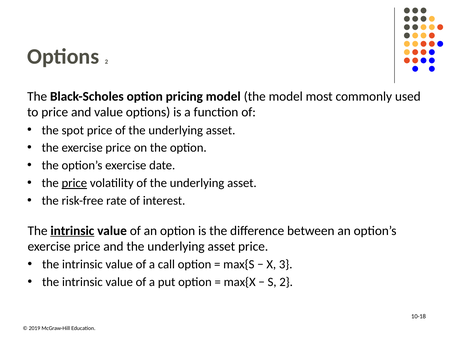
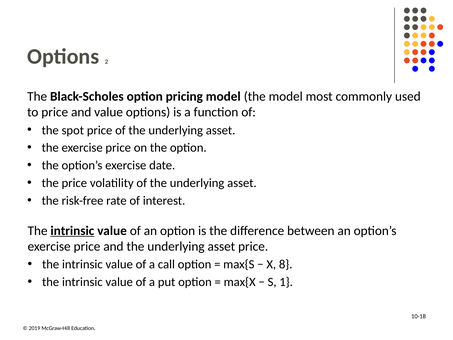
price underline: present -> none (74, 183)
3: 3 -> 8 (286, 264)
S 2: 2 -> 1 (286, 282)
